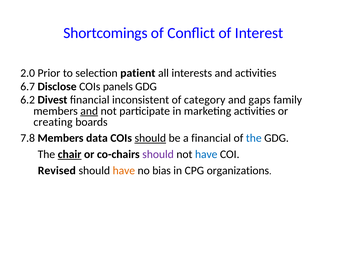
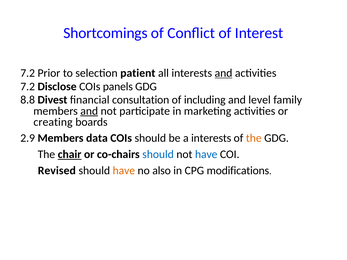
2.0: 2.0 -> 7.2 (28, 73)
and underline: none -> present (224, 73)
6.7: 6.7 -> 7.2 (28, 87)
6.2: 6.2 -> 8.8 (28, 100)
inconsistent: inconsistent -> consultation (141, 100)
category: category -> including (205, 100)
gaps: gaps -> level (260, 100)
7.8: 7.8 -> 2.9 (28, 138)
should underline: present -> none (150, 138)
a financial: financial -> interests (211, 138)
the colour: blue -> orange (254, 138)
should colour: purple -> blue (158, 154)
bias: bias -> also (162, 171)
organizations: organizations -> modifications (238, 171)
